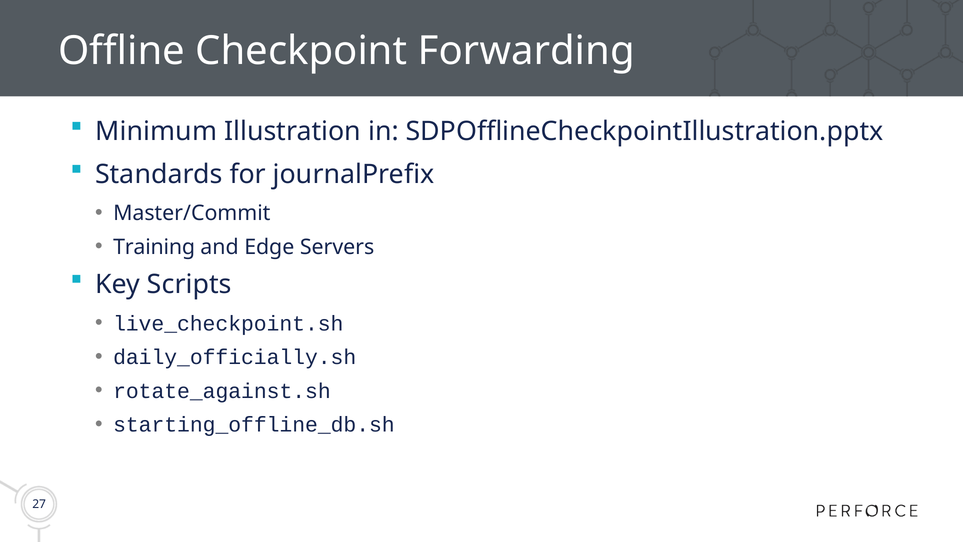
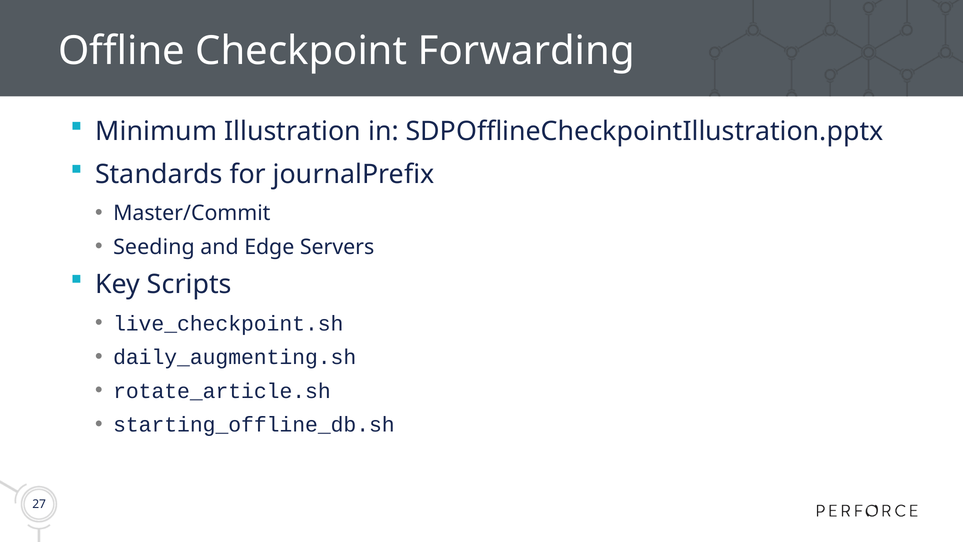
Training: Training -> Seeding (154, 247)
daily_officially.sh: daily_officially.sh -> daily_augmenting.sh (235, 357)
rotate_against.sh: rotate_against.sh -> rotate_article.sh (222, 391)
